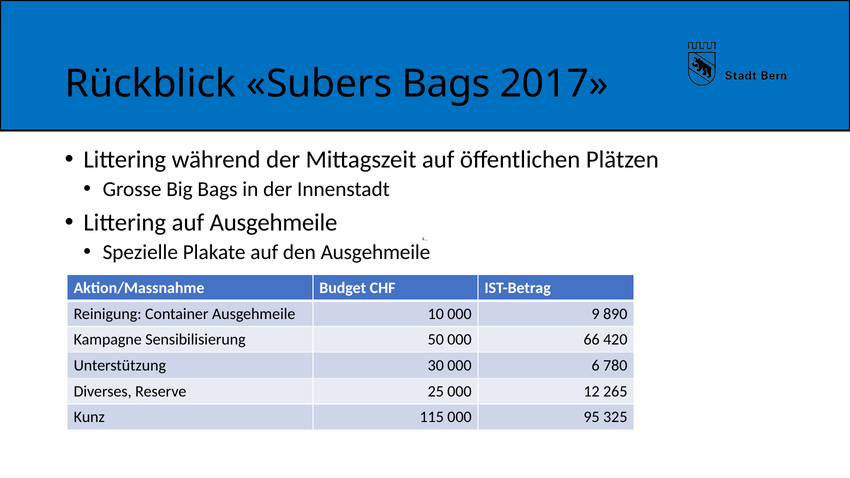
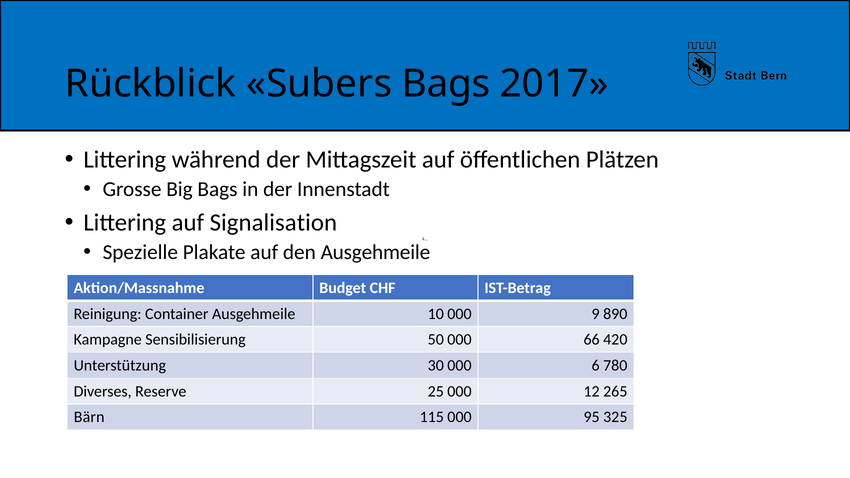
auf Ausgehmeile: Ausgehmeile -> Signalisation (273, 223)
Kunz: Kunz -> Bärn (89, 417)
